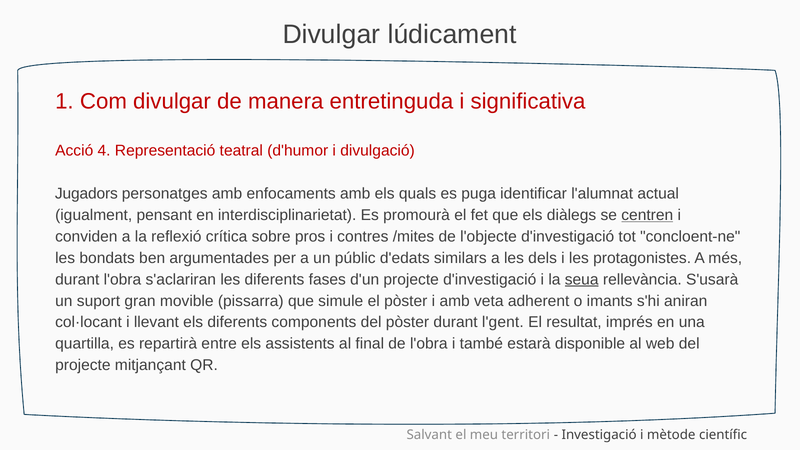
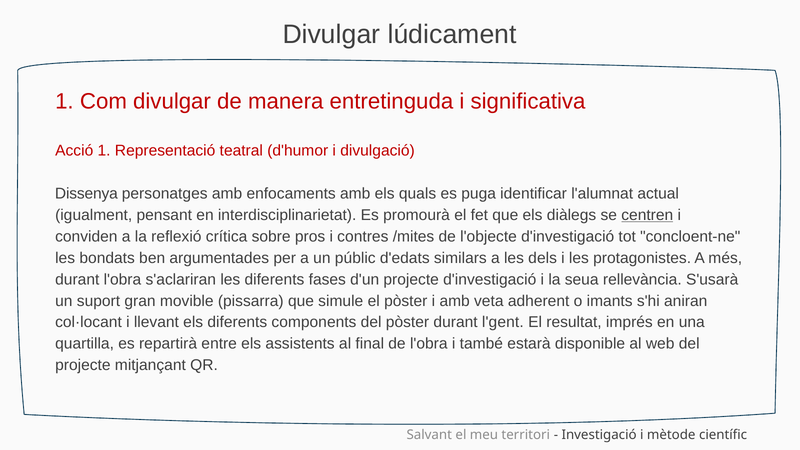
Acció 4: 4 -> 1 (104, 151)
Jugadors: Jugadors -> Dissenya (86, 194)
seua underline: present -> none (582, 279)
